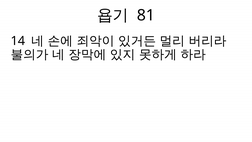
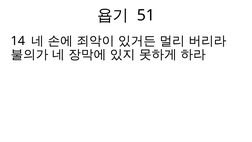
81: 81 -> 51 (146, 15)
